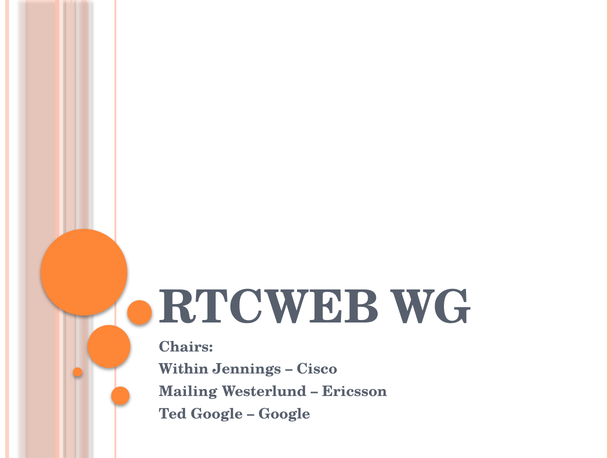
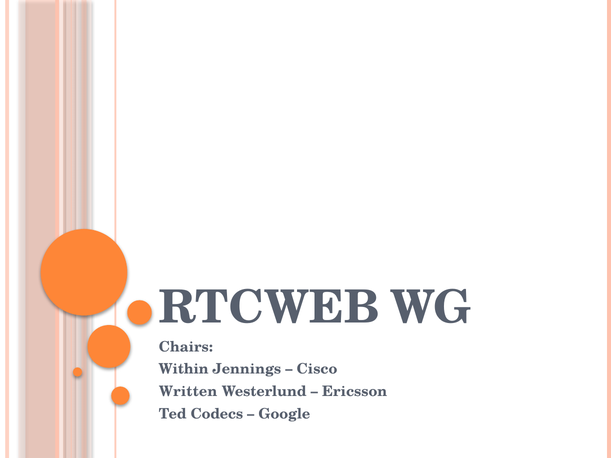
Mailing: Mailing -> Written (188, 392)
Ted Google: Google -> Codecs (217, 414)
